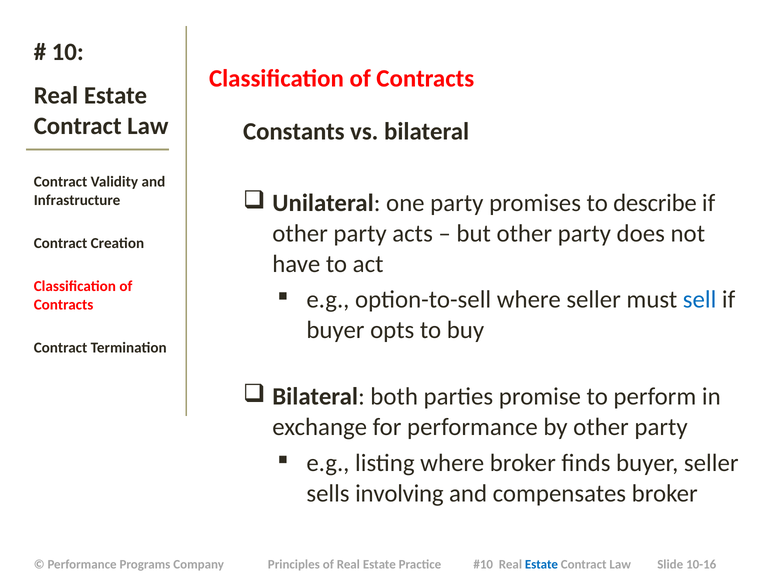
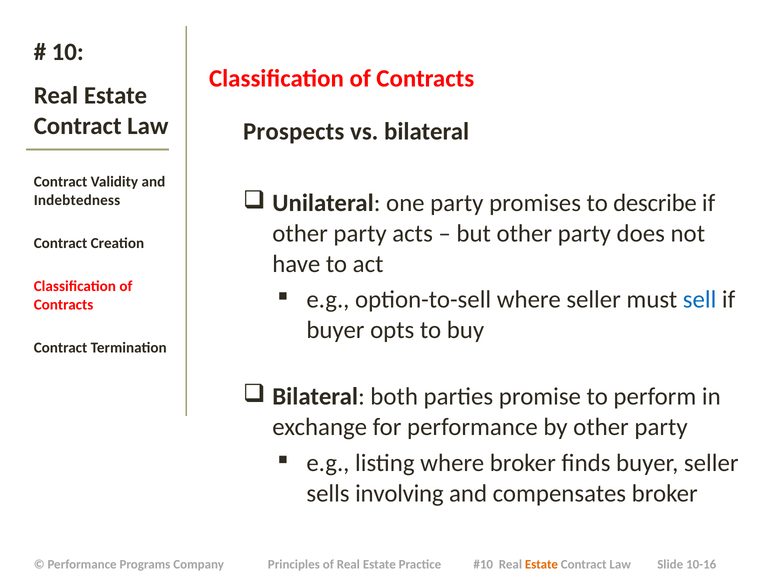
Constants: Constants -> Prospects (294, 131)
Infrastructure: Infrastructure -> Indebtedness (77, 200)
Estate colour: blue -> orange (541, 564)
